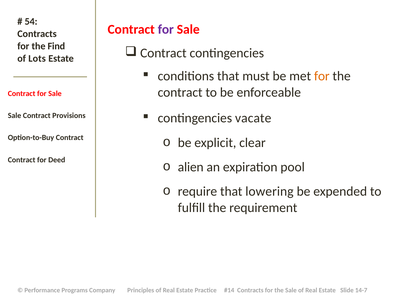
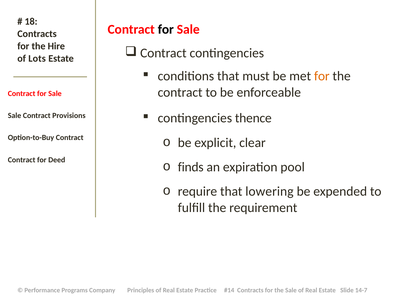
54: 54 -> 18 (31, 22)
for colour: purple -> black (166, 29)
Find: Find -> Hire (56, 46)
vacate: vacate -> thence (253, 118)
alien: alien -> finds (191, 167)
